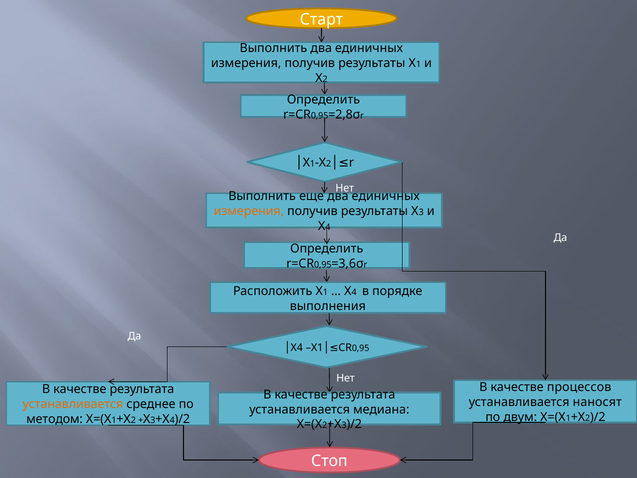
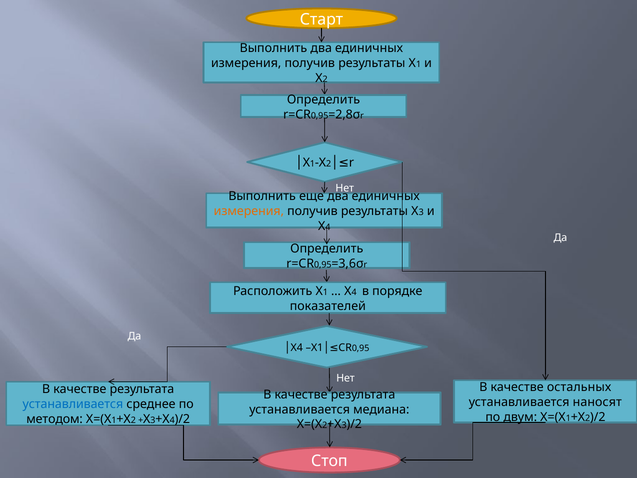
выполнения: выполнения -> показателей (328, 306)
процессов: процессов -> остальных (579, 387)
устанавливается colour: orange -> blue (73, 404)
